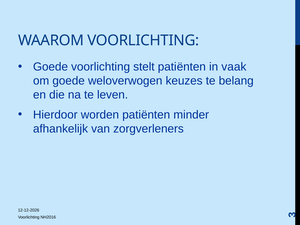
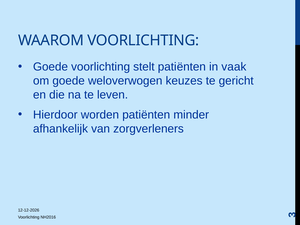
belang: belang -> gericht (236, 81)
